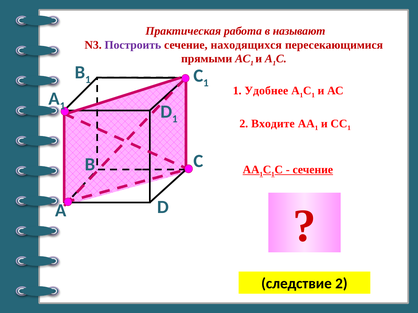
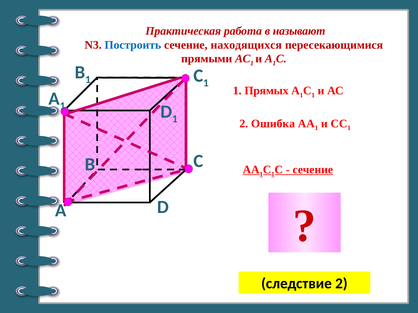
Построить colour: purple -> blue (133, 45)
Удобнее: Удобнее -> Прямых (266, 91)
Входите: Входите -> Ошибка (273, 124)
